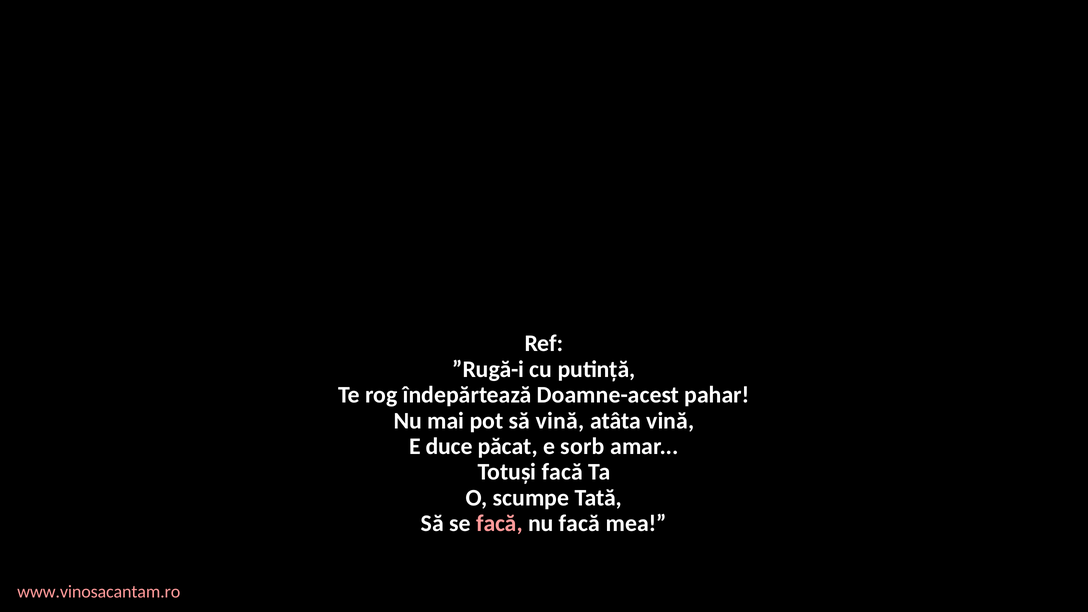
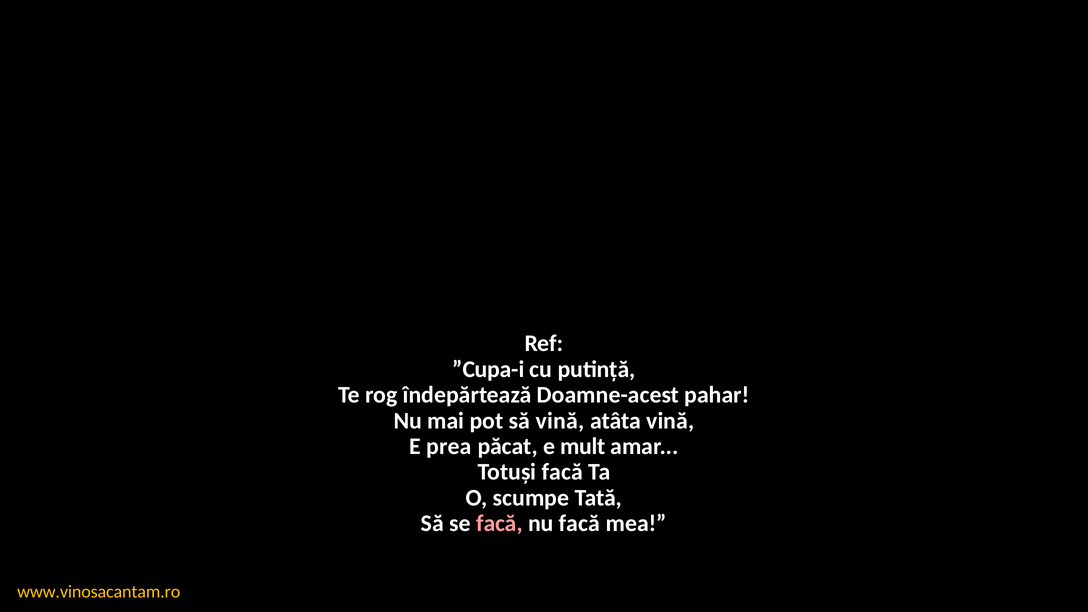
”Rugă-i: ”Rugă-i -> ”Cupa-i (488, 369)
duce: duce -> prea (449, 446)
sorb: sorb -> mult (583, 446)
www.vinosacantam.ro colour: pink -> yellow (99, 592)
